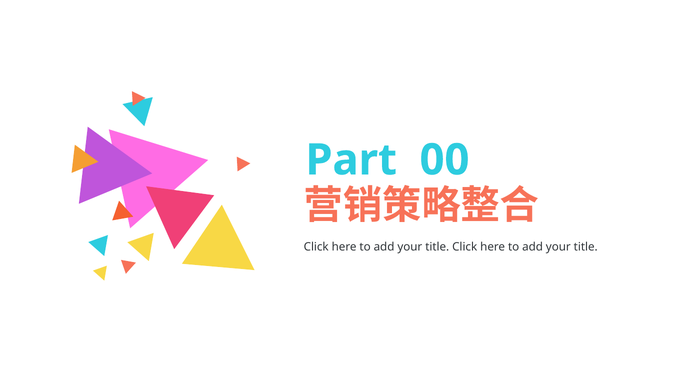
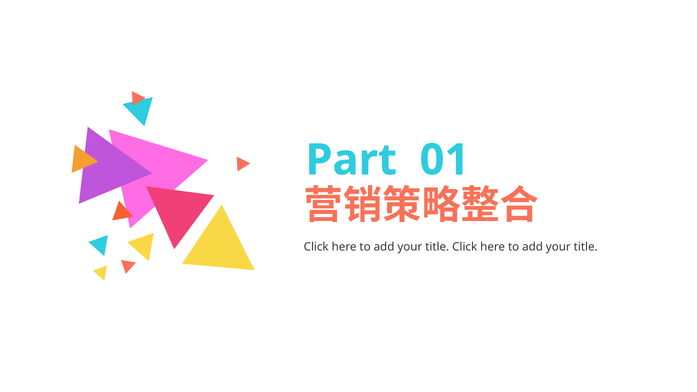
00: 00 -> 01 (445, 160)
